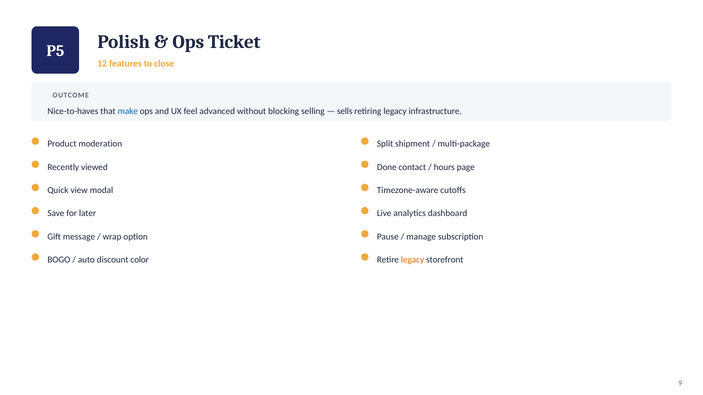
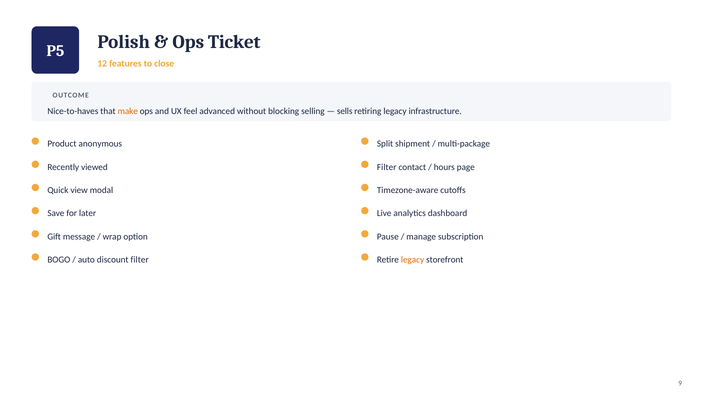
make colour: blue -> orange (128, 111)
moderation: moderation -> anonymous (100, 144)
Done: Done -> Filter (387, 167)
discount color: color -> filter (140, 260)
